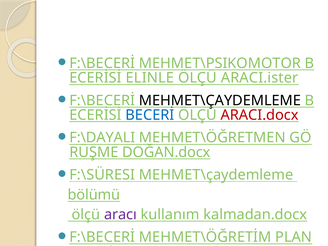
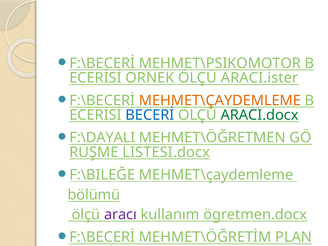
ELINLE: ELINLE -> ÖRNEK (150, 78)
MEHMET\ÇAYDEMLEME colour: black -> orange (220, 101)
ARACI.docx colour: red -> green (260, 115)
DOĞAN.docx: DOĞAN.docx -> LISTESI.docx (166, 152)
F:\SÜRESI: F:\SÜRESI -> F:\BILEĞE (102, 175)
kalmadan.docx: kalmadan.docx -> ögretmen.docx (255, 215)
